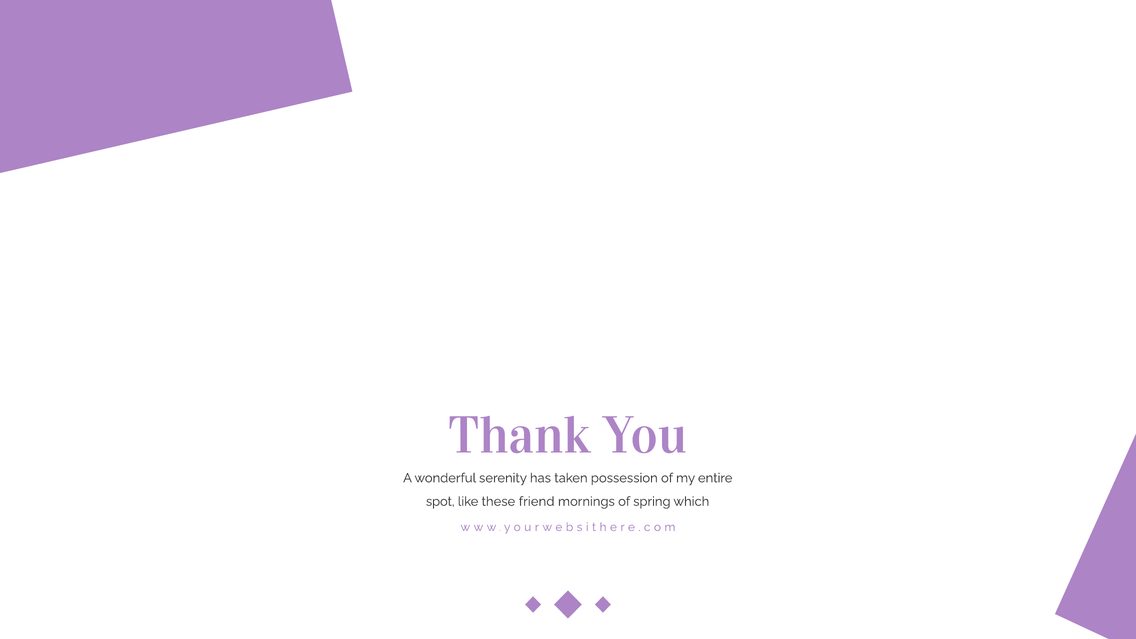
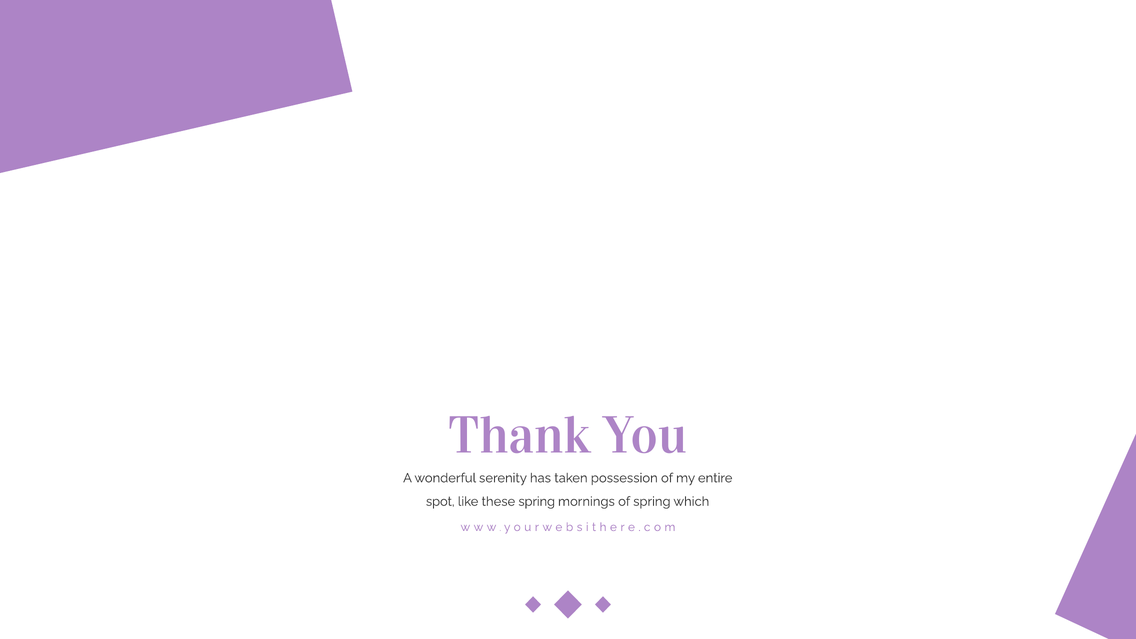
these friend: friend -> spring (537, 501)
